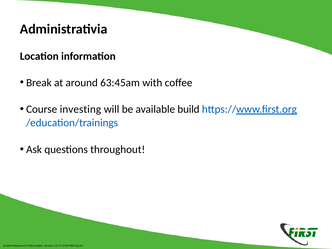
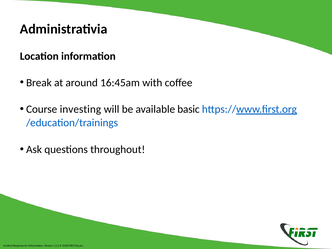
63:45am: 63:45am -> 16:45am (120, 83)
build: build -> basic (188, 109)
